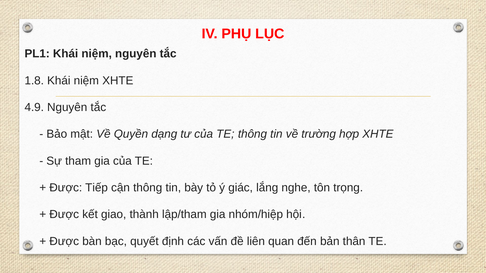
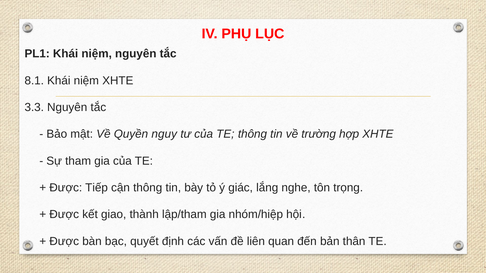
1.8: 1.8 -> 8.1 (34, 81)
4.9: 4.9 -> 3.3 (34, 107)
dạng: dạng -> nguy (164, 134)
